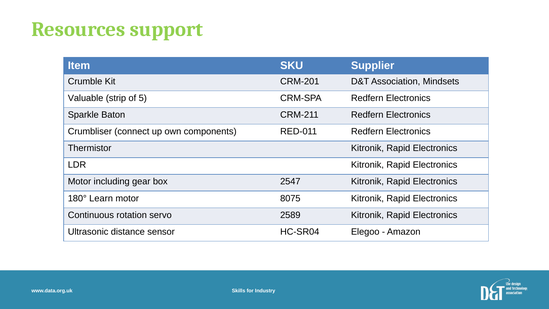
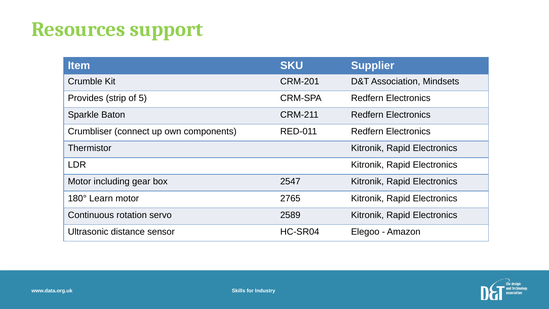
Valuable: Valuable -> Provides (86, 98)
8075: 8075 -> 2765 (290, 198)
